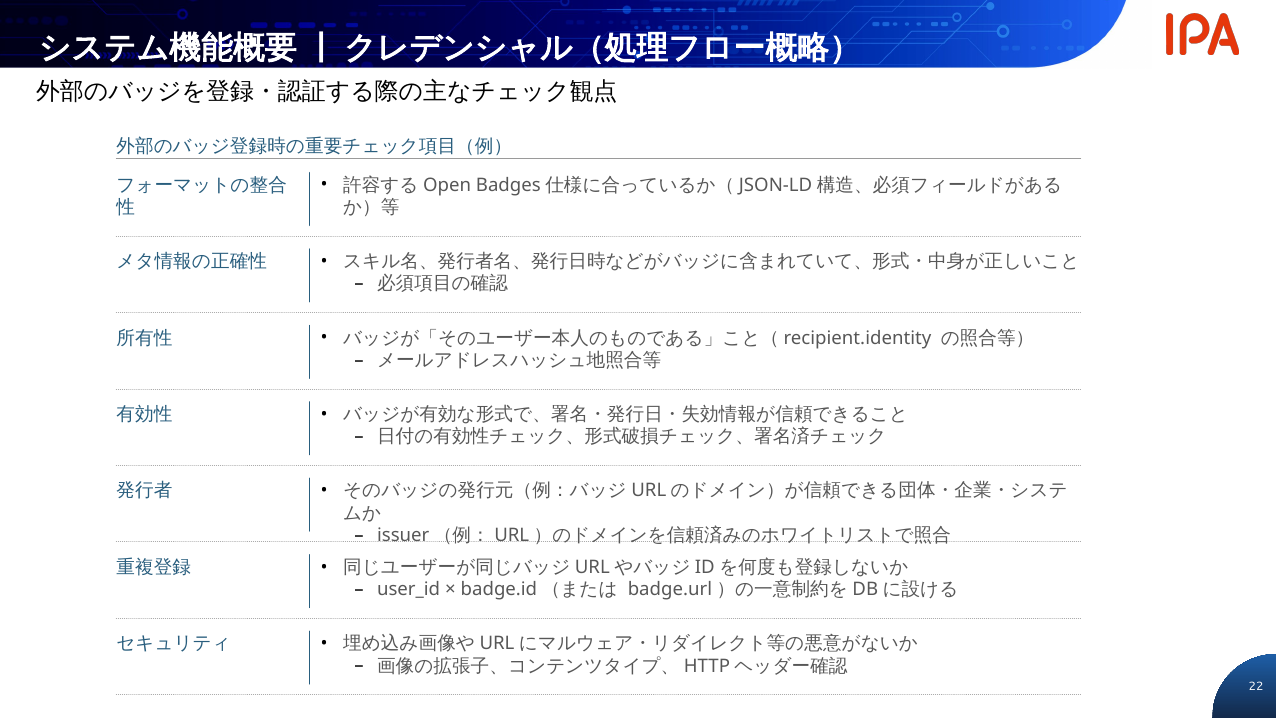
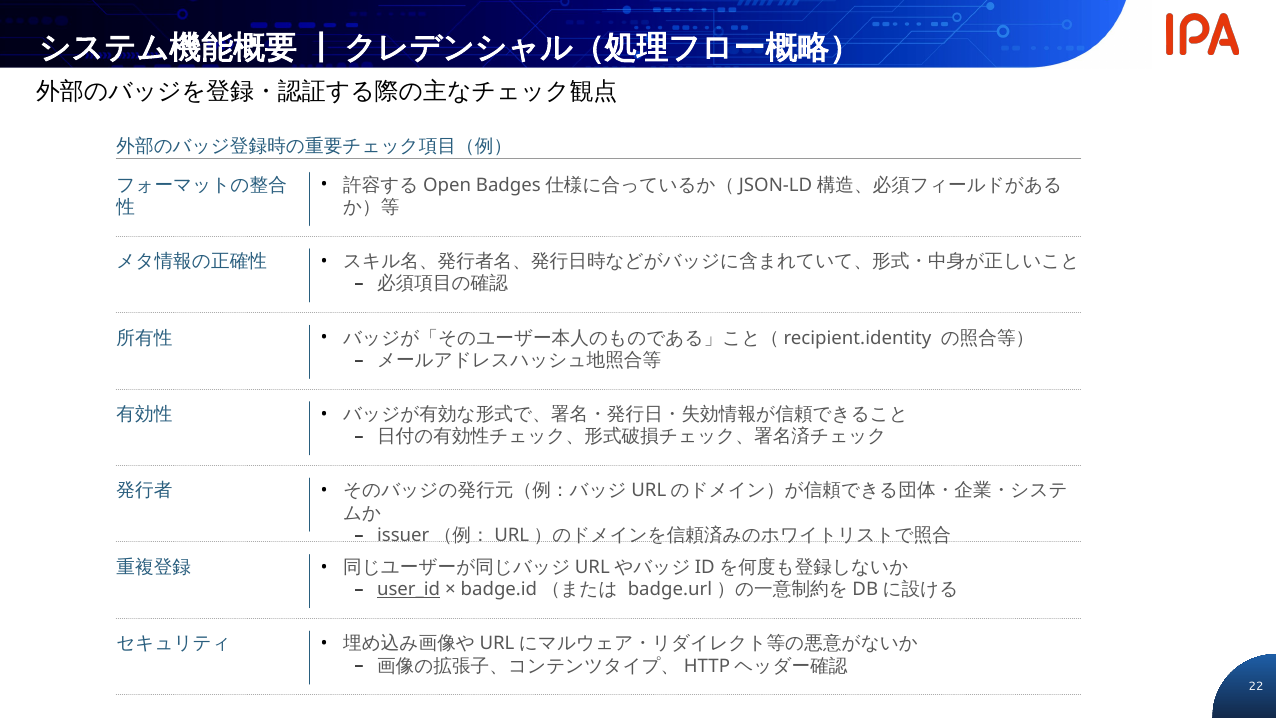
user_id underline: none -> present (409, 589)
